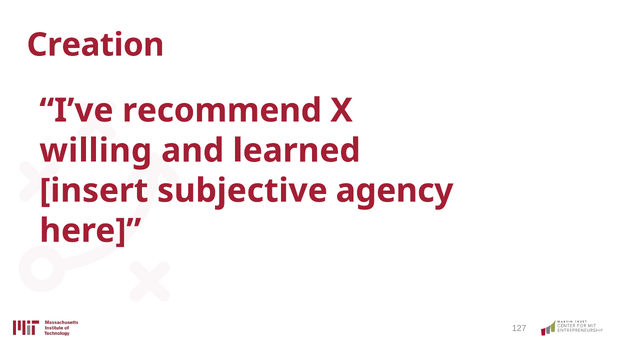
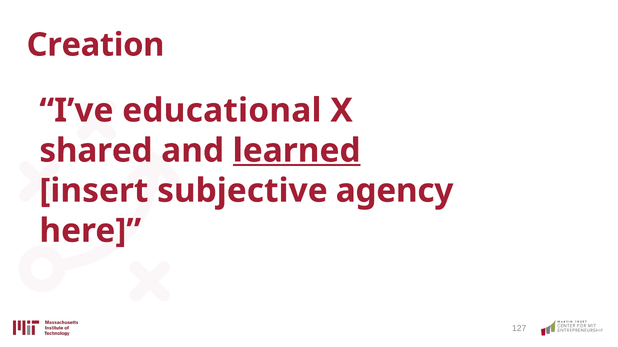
recommend: recommend -> educational (222, 111)
willing: willing -> shared (96, 151)
learned underline: none -> present (297, 151)
